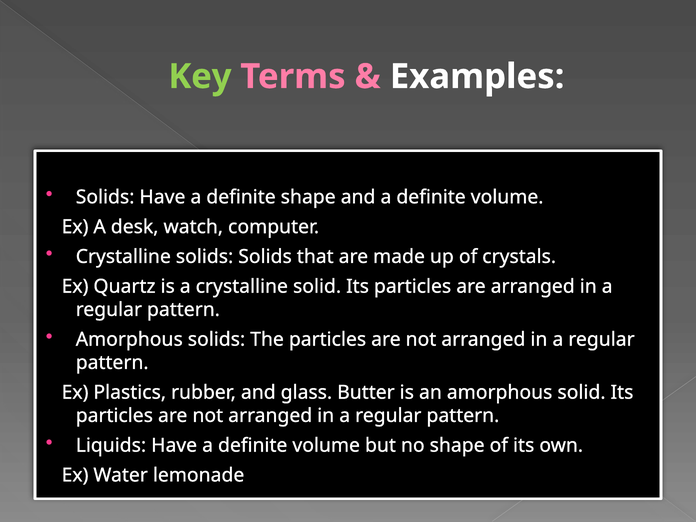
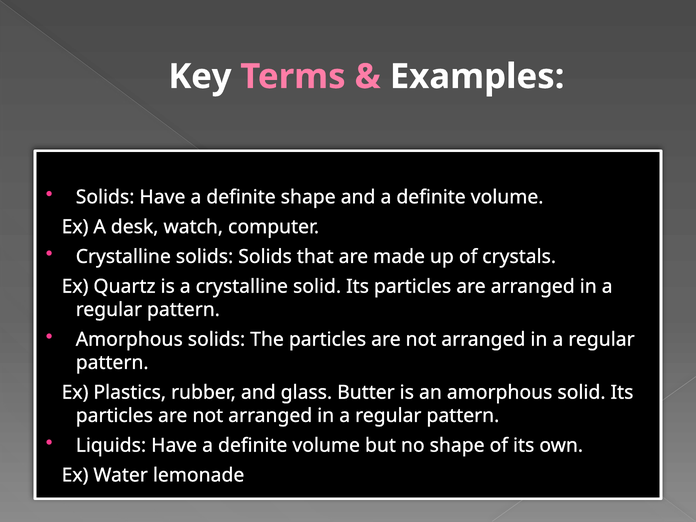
Key colour: light green -> white (200, 77)
